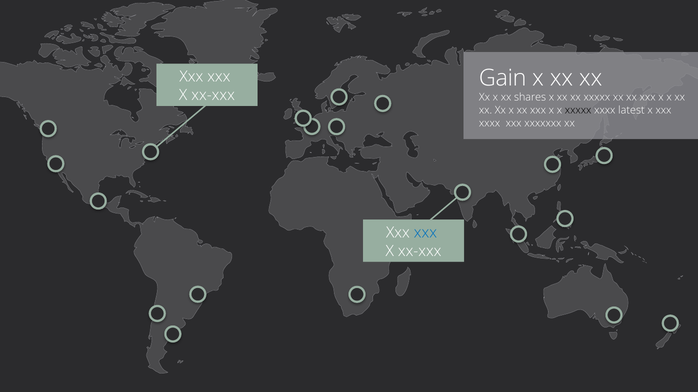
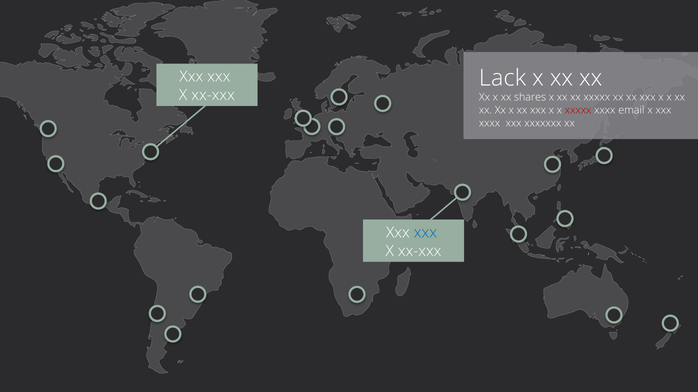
Gain: Gain -> Lack (502, 78)
xxxxx colour: black -> red (578, 110)
latest: latest -> email (631, 110)
